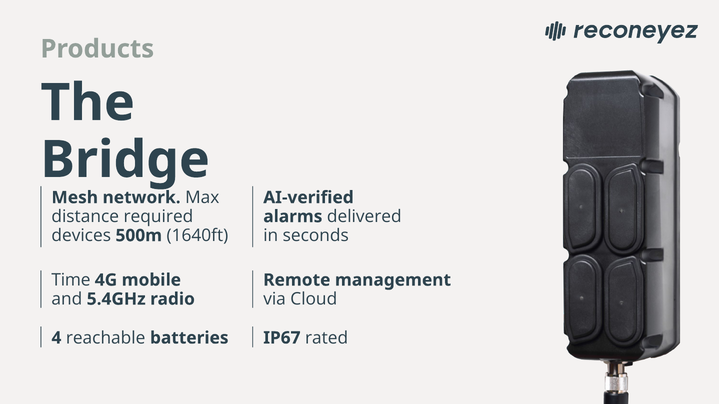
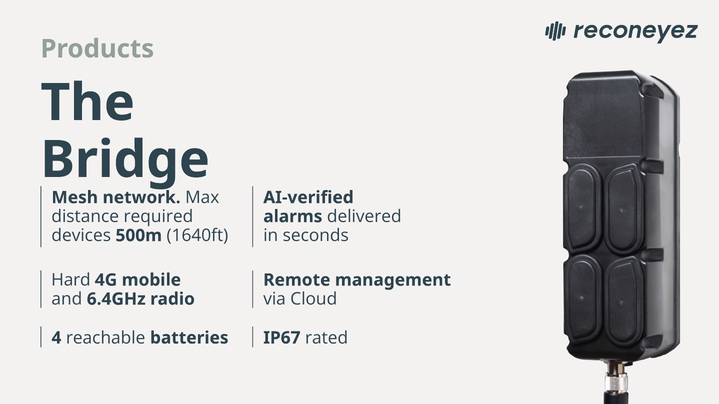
Time: Time -> Hard (71, 280)
5.4GHz: 5.4GHz -> 6.4GHz (116, 299)
